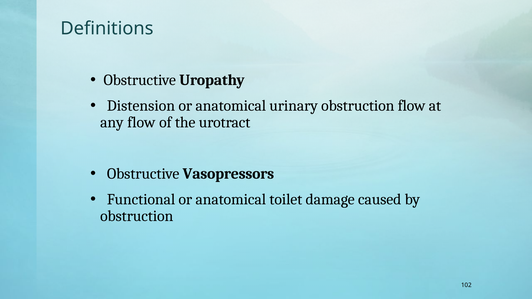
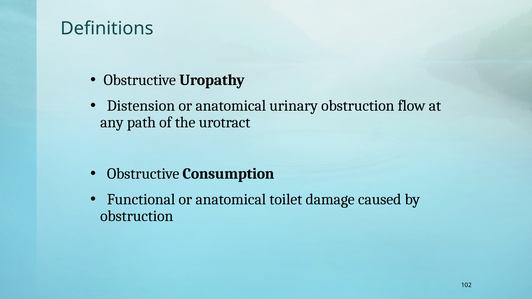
any flow: flow -> path (141, 123)
Vasopressors: Vasopressors -> Consumption (228, 174)
